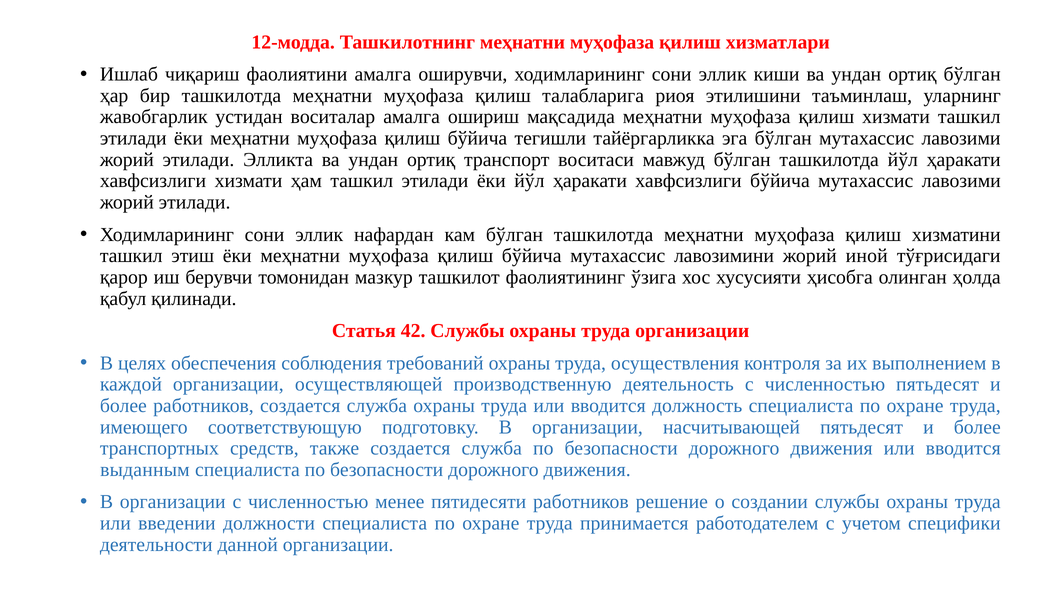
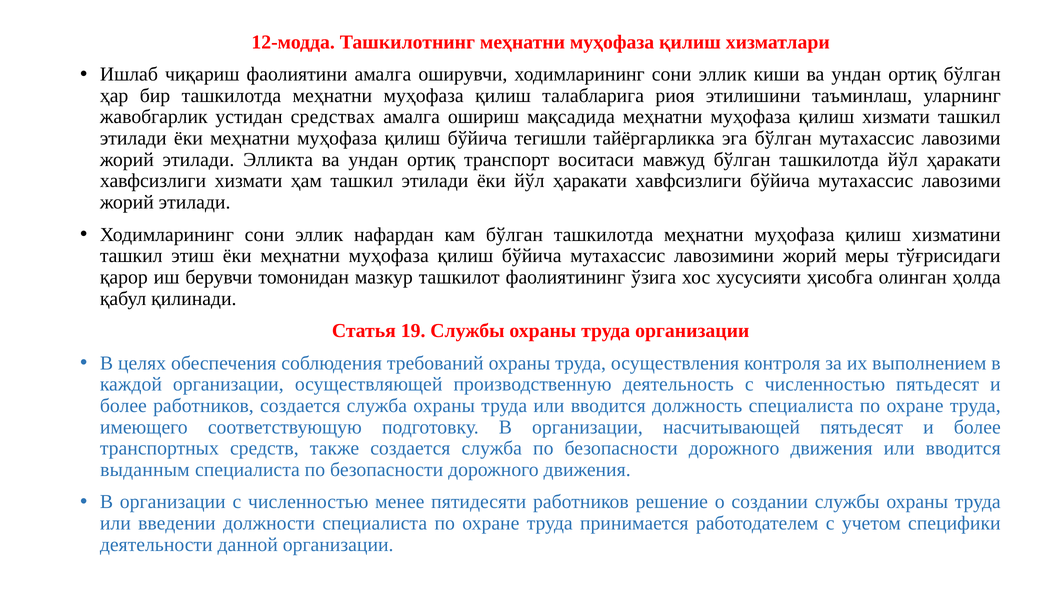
воситалар: воситалар -> средствах (333, 117)
иной: иной -> меры (867, 256)
42: 42 -> 19 (413, 331)
